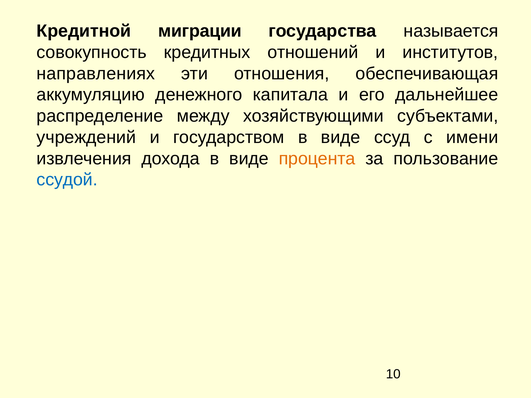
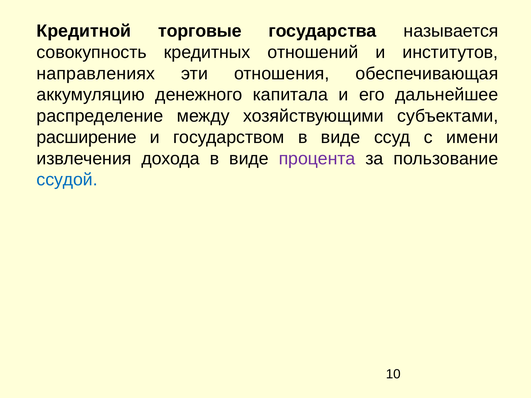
миграции: миграции -> торговые (200, 31)
учреждений: учреждений -> расширение (86, 137)
процента colour: orange -> purple (317, 159)
